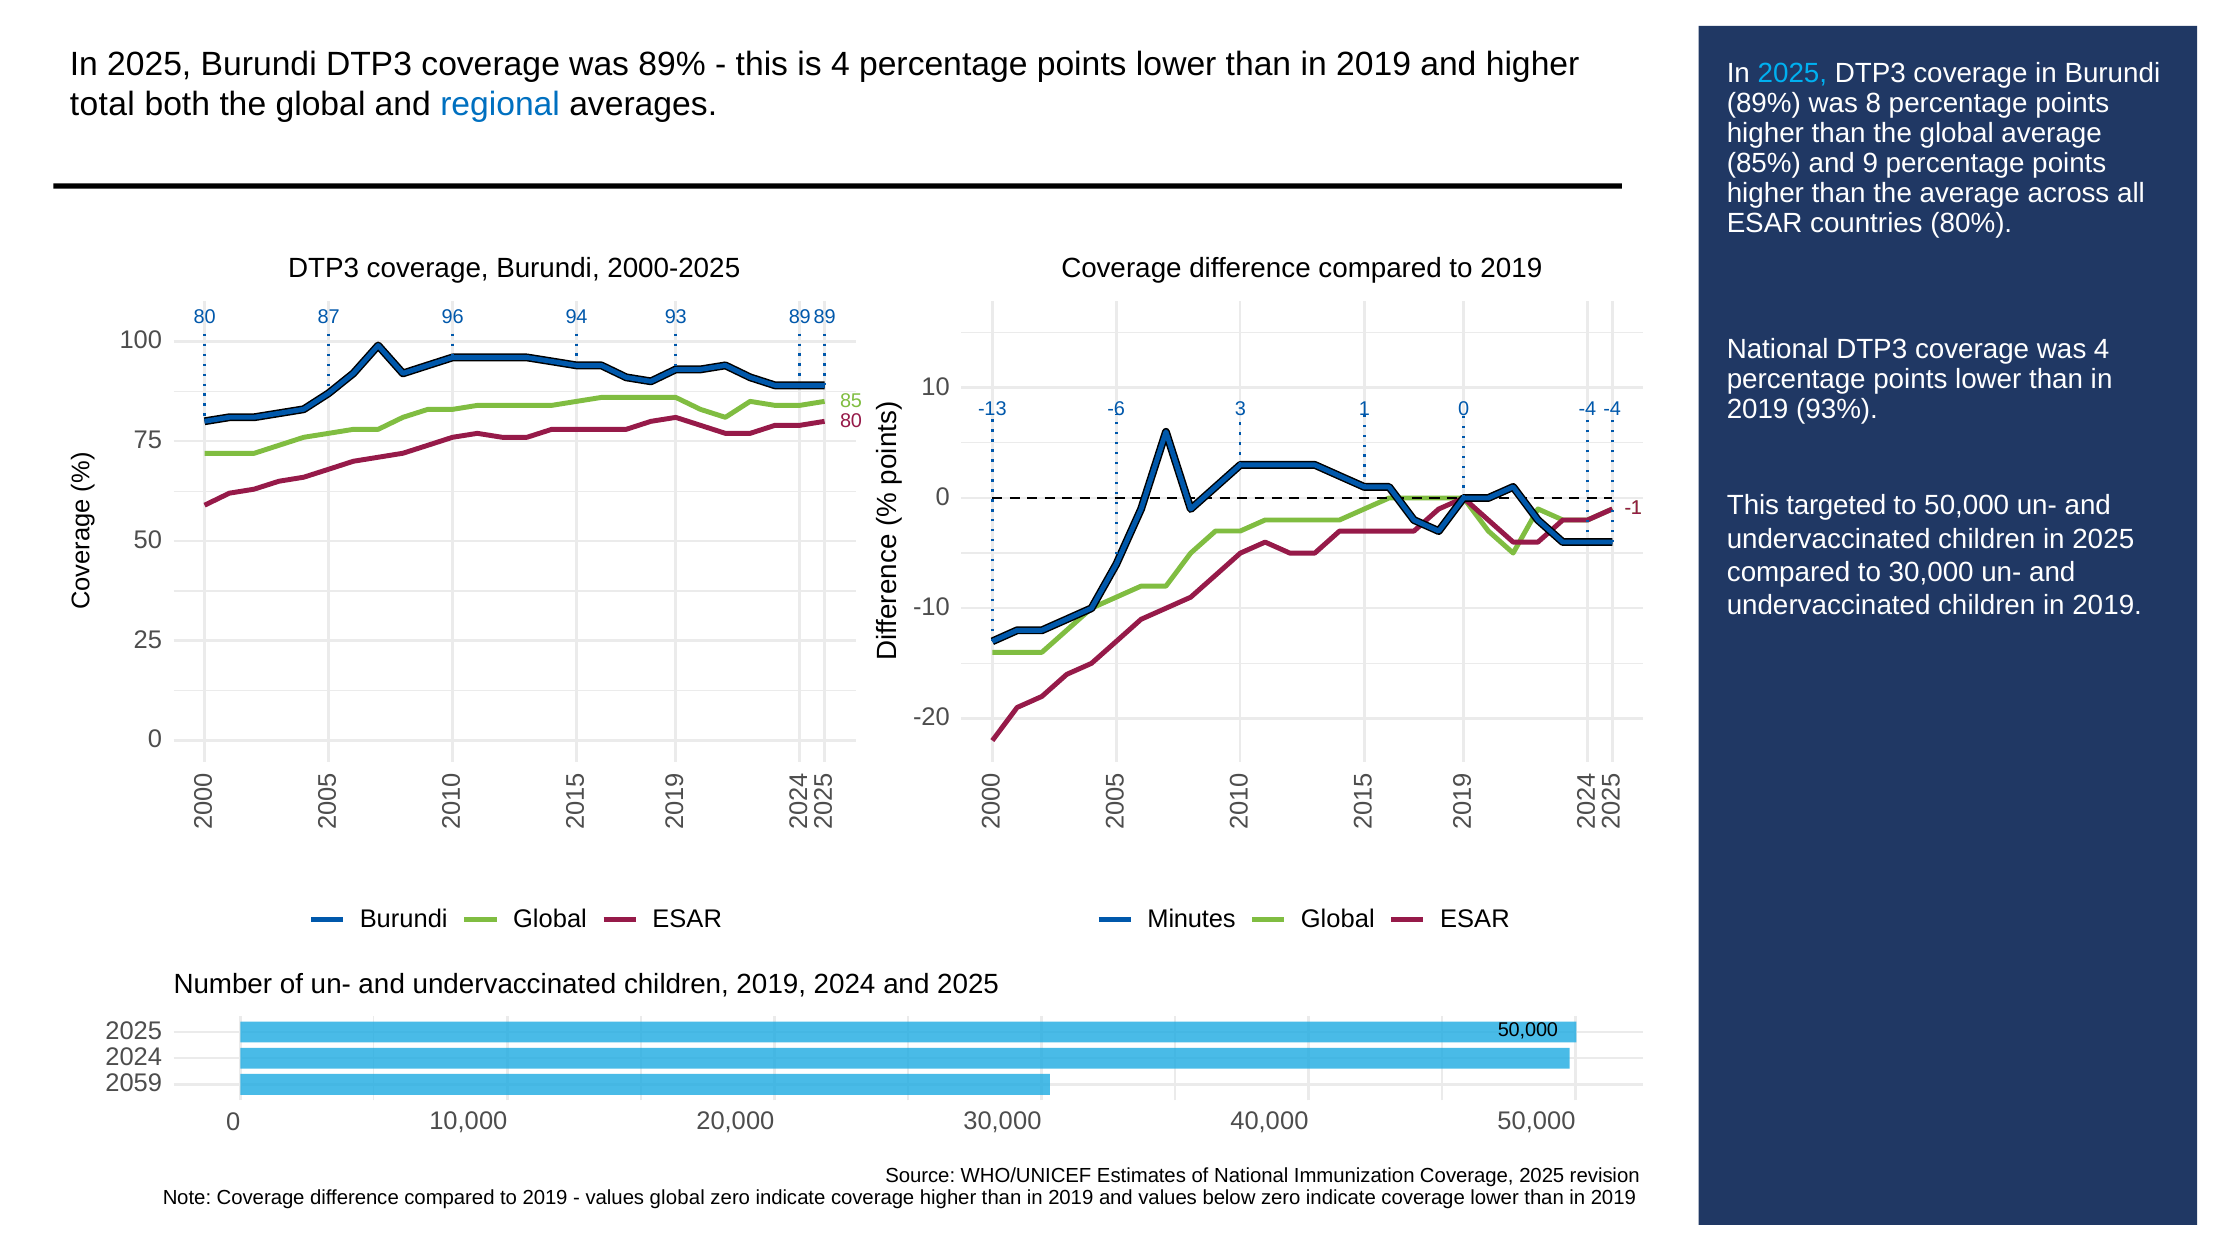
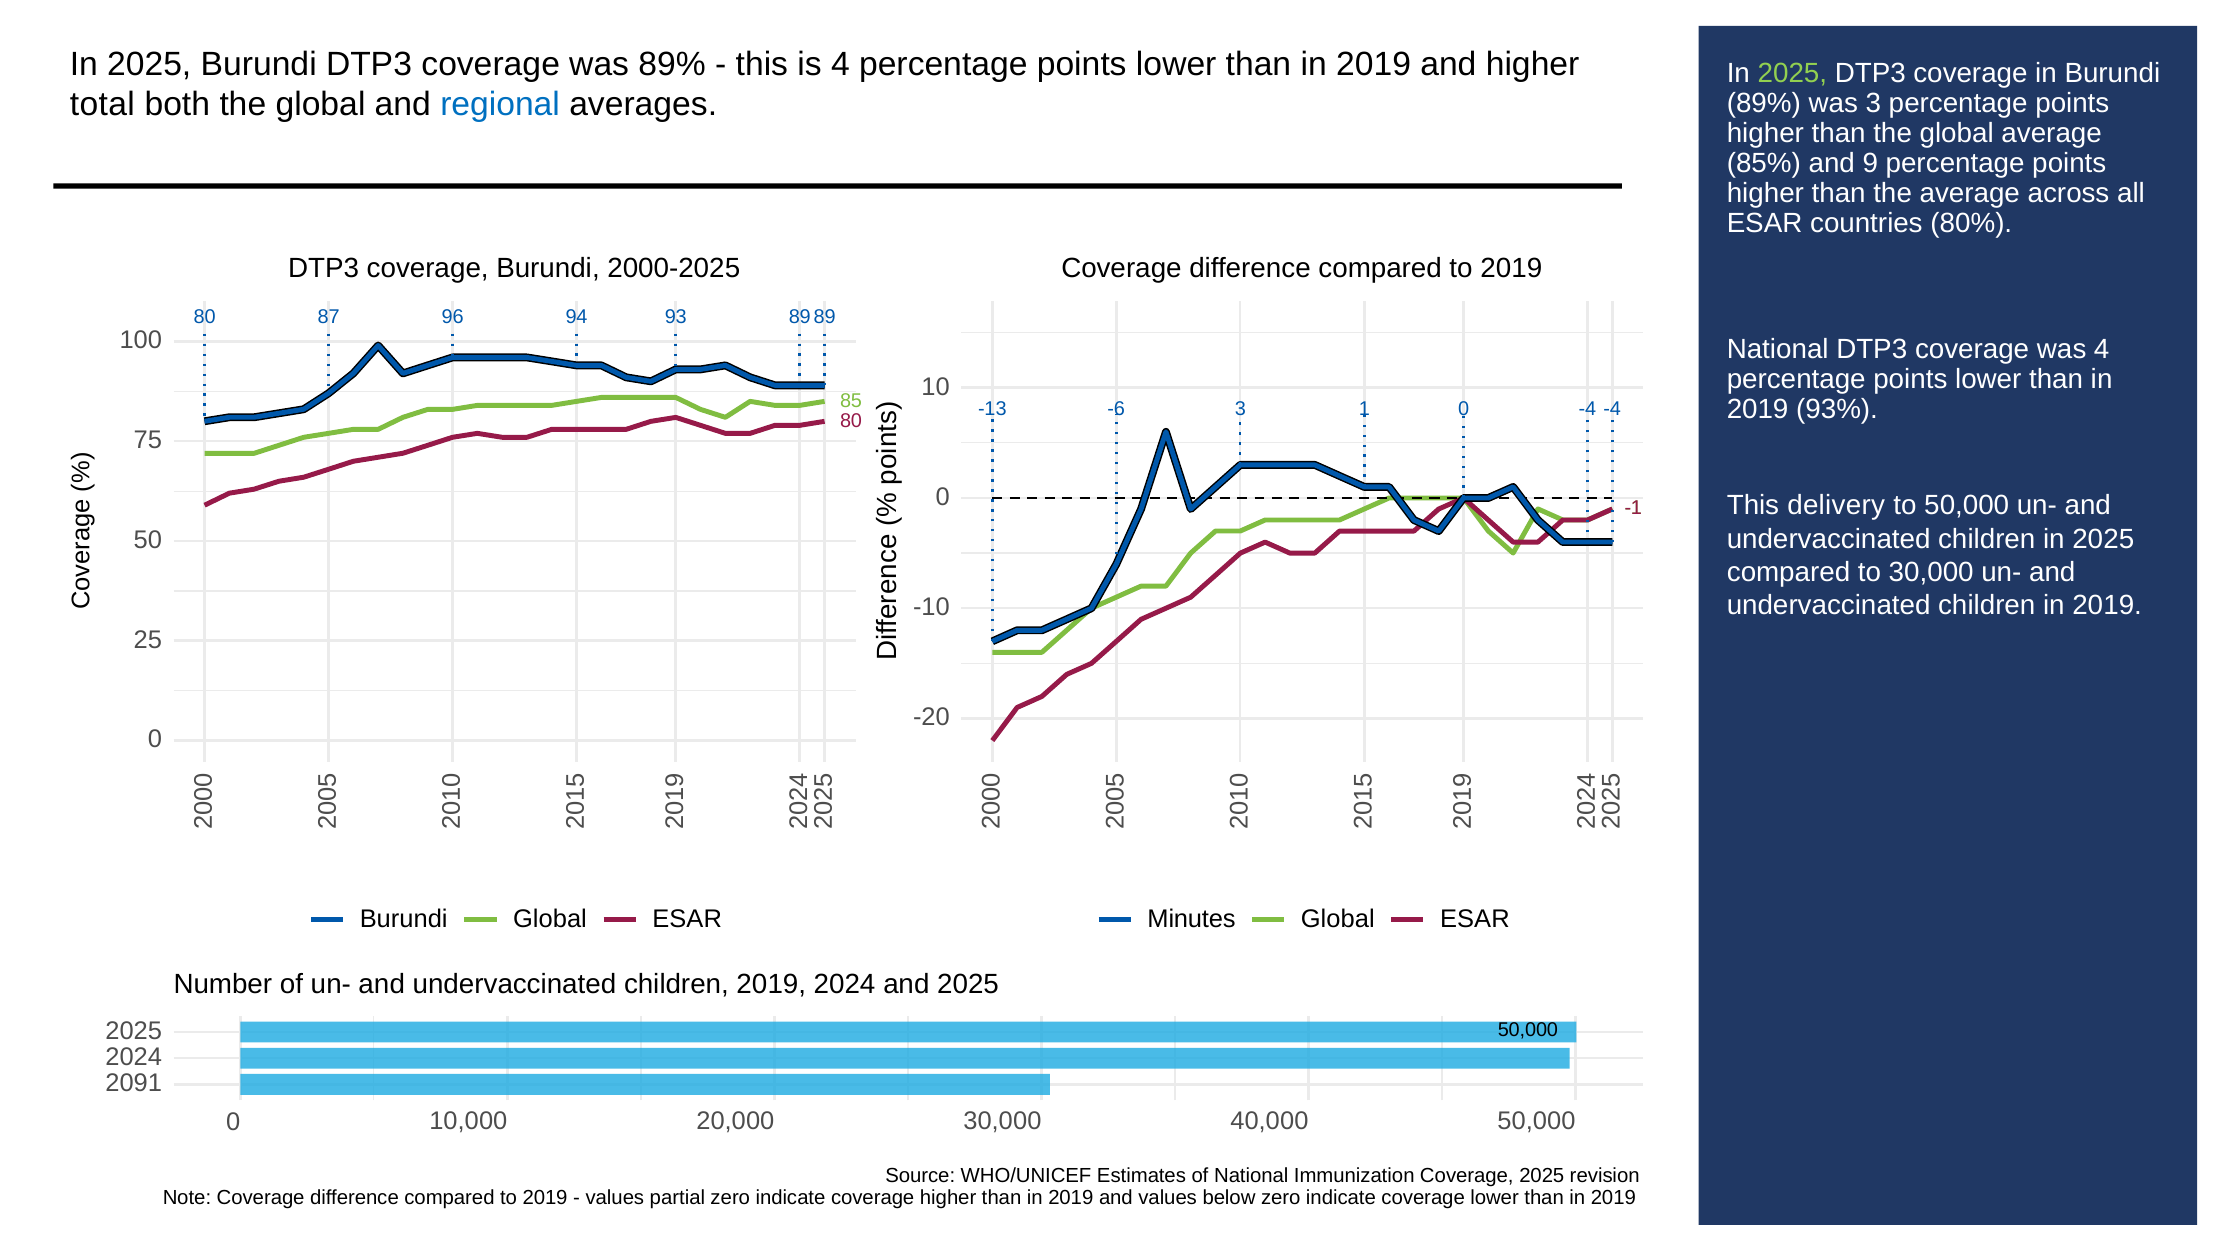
2025 colour: light blue -> light green (1792, 73)
was 8: 8 -> 3 (1873, 103)
targeted: targeted -> delivery (1836, 506)
2059: 2059 -> 2091 (134, 1084)
values global: global -> partial (677, 1198)
